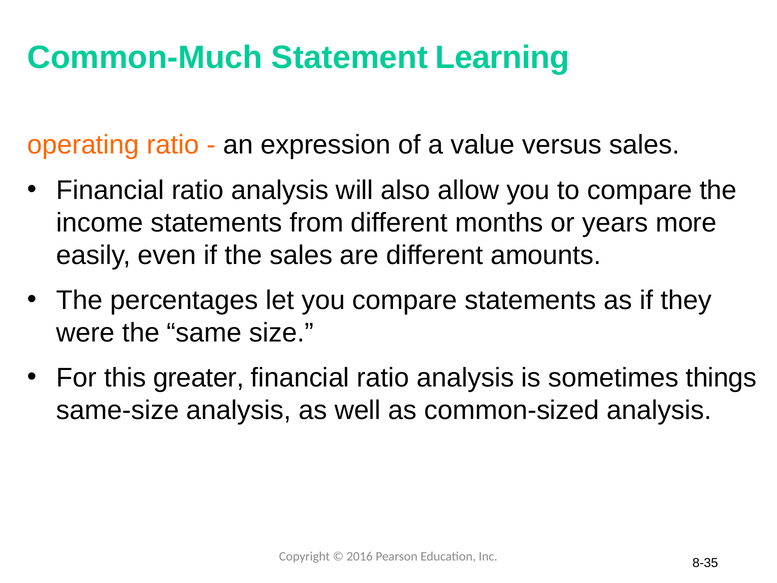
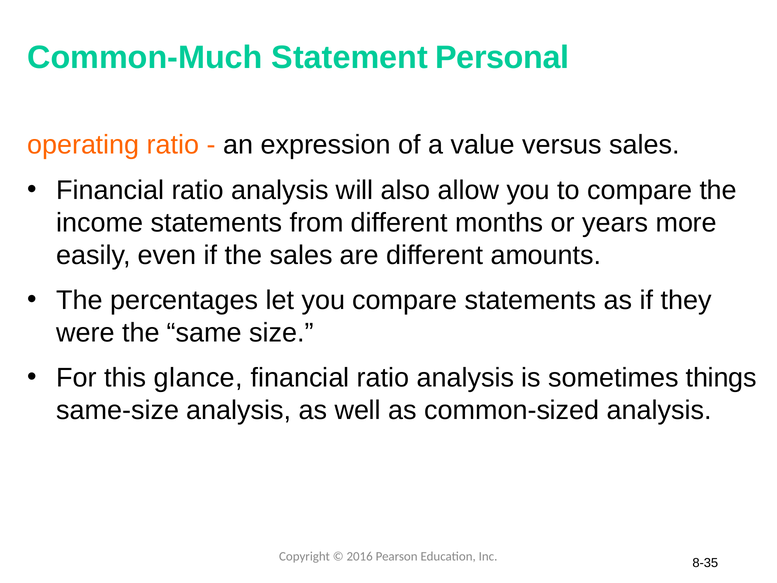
Learning: Learning -> Personal (502, 57)
greater: greater -> glance (198, 378)
